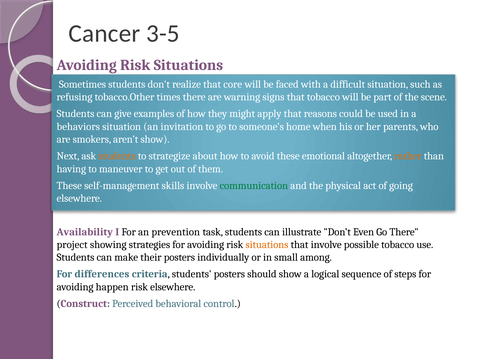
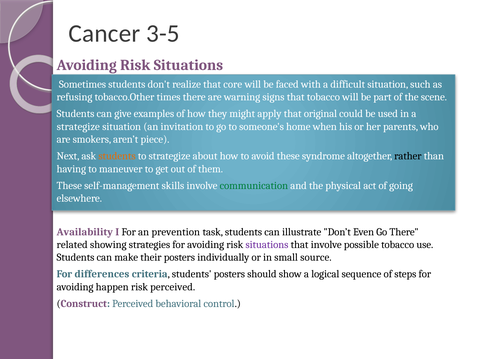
reasons: reasons -> original (320, 114)
behaviors: behaviors -> strategize (78, 127)
aren’t show: show -> piece (155, 139)
emotional: emotional -> syndrome (323, 156)
rather colour: orange -> black (408, 156)
project: project -> related (72, 245)
situations colour: orange -> purple (267, 245)
among: among -> source (316, 258)
risk elsewhere: elsewhere -> perceived (173, 287)
